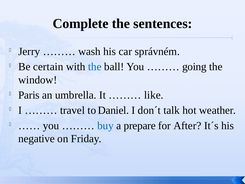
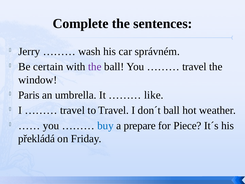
the colour: blue -> purple (95, 67)
going: going -> travel (194, 67)
to Daniel: Daniel -> Travel (113, 110)
don´t talk: talk -> ball (172, 110)
After: After -> Piece (187, 125)
negative: negative -> překládá (37, 139)
